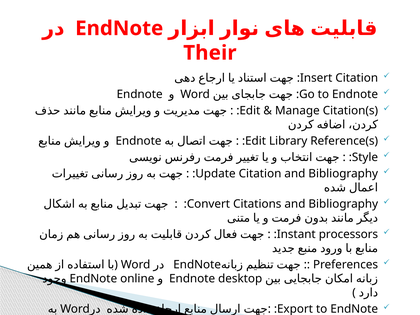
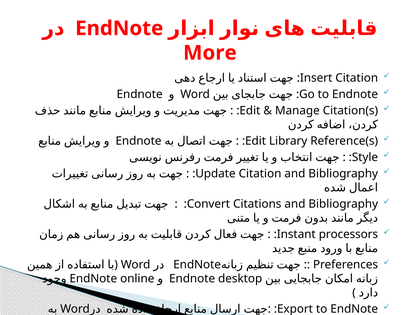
Their: Their -> More (210, 53)
